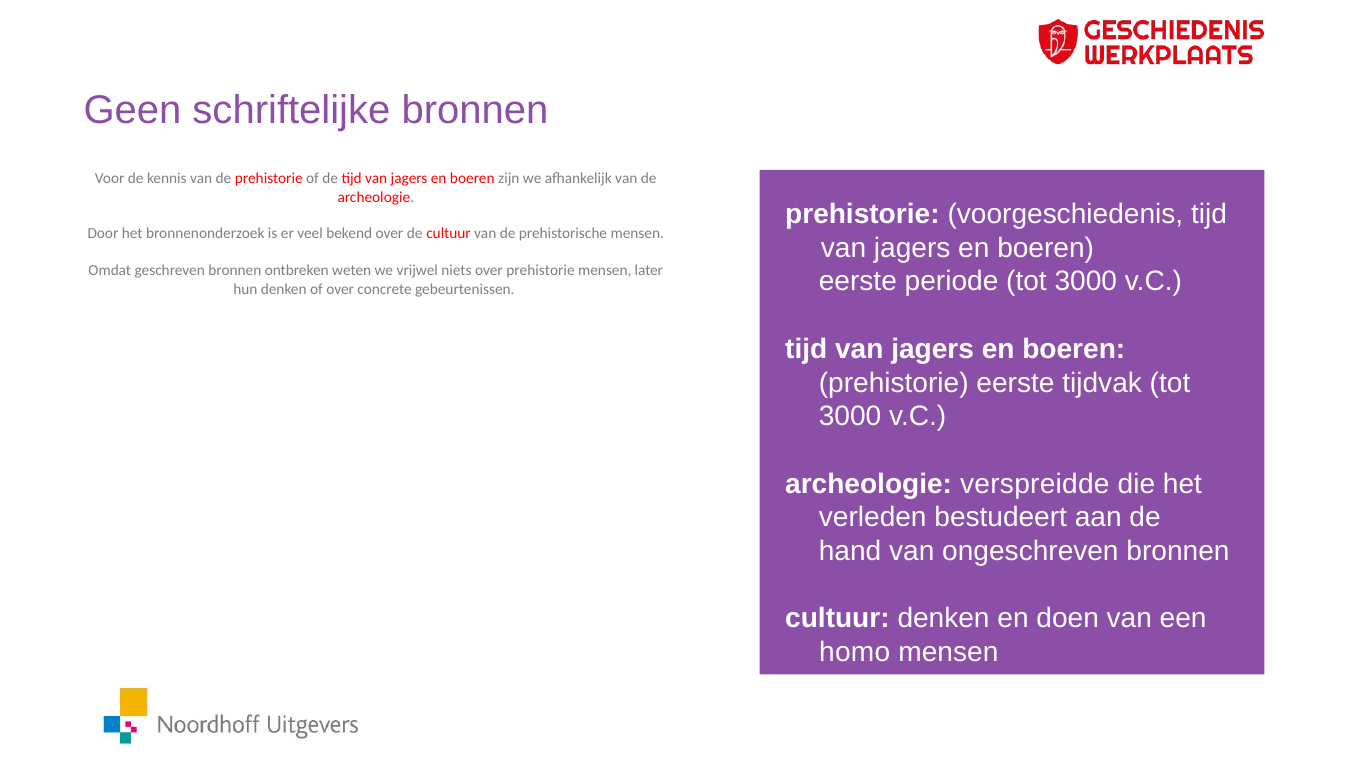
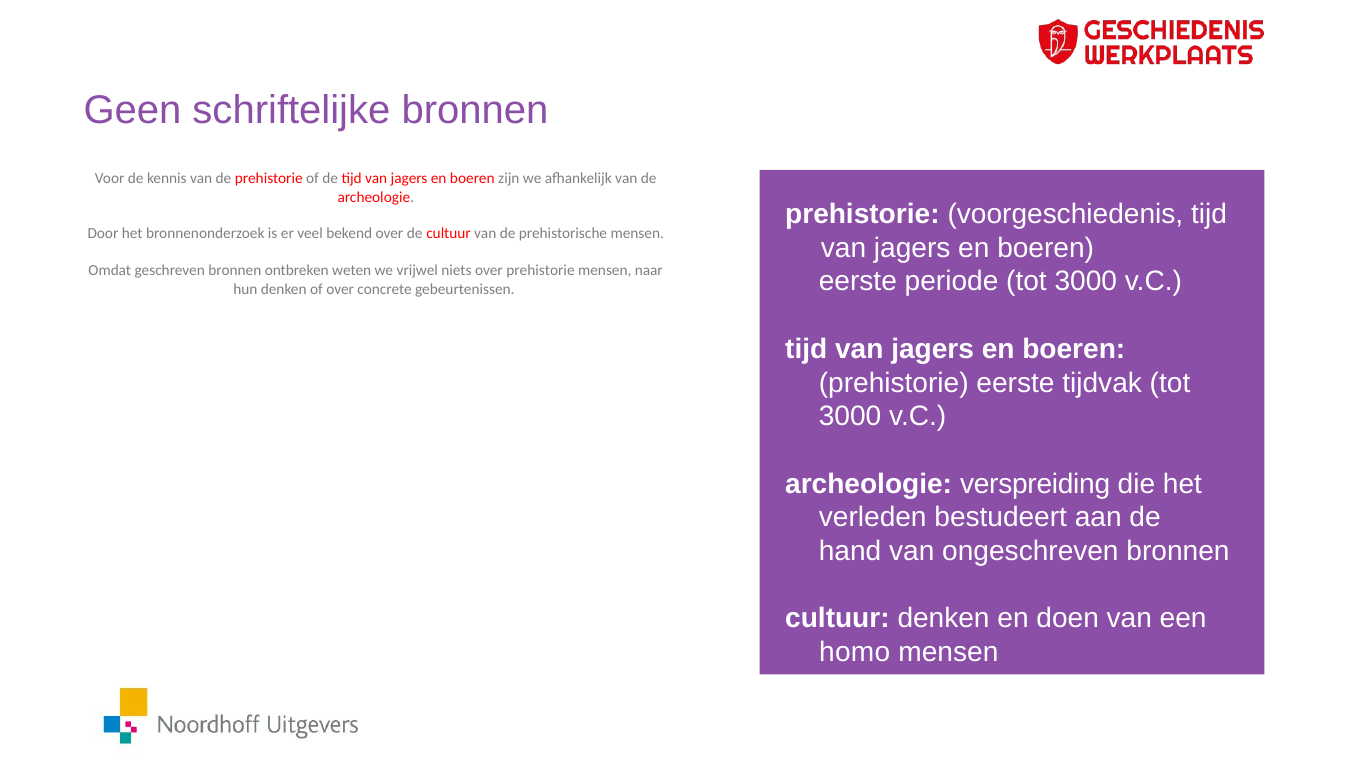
later: later -> naar (649, 271)
verspreidde: verspreidde -> verspreiding (1035, 484)
